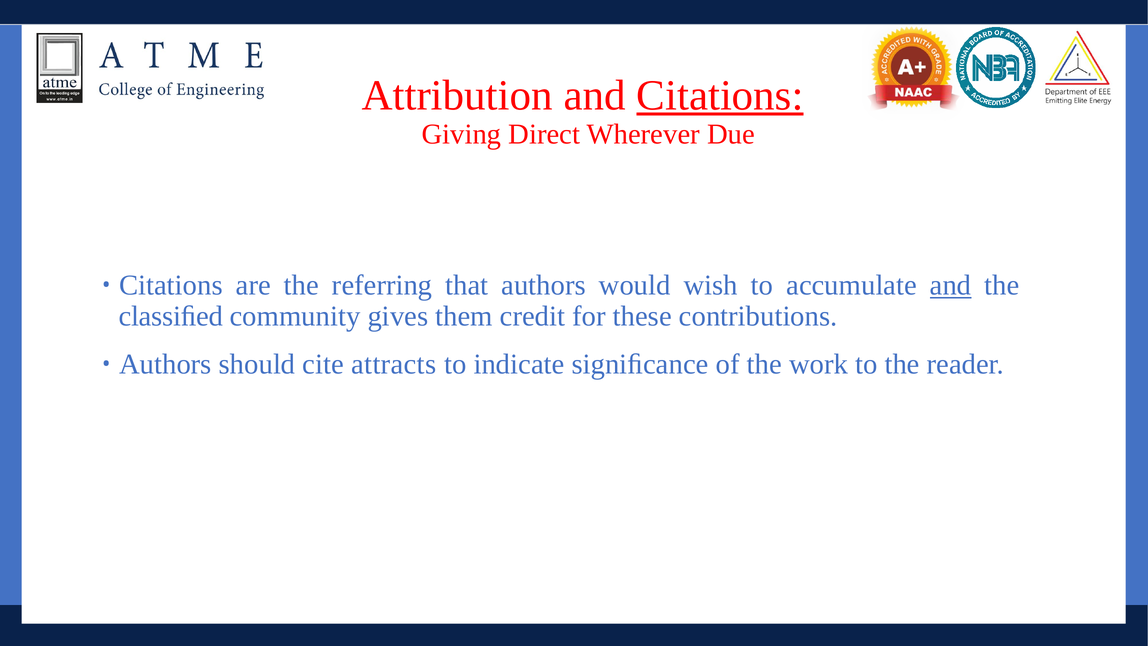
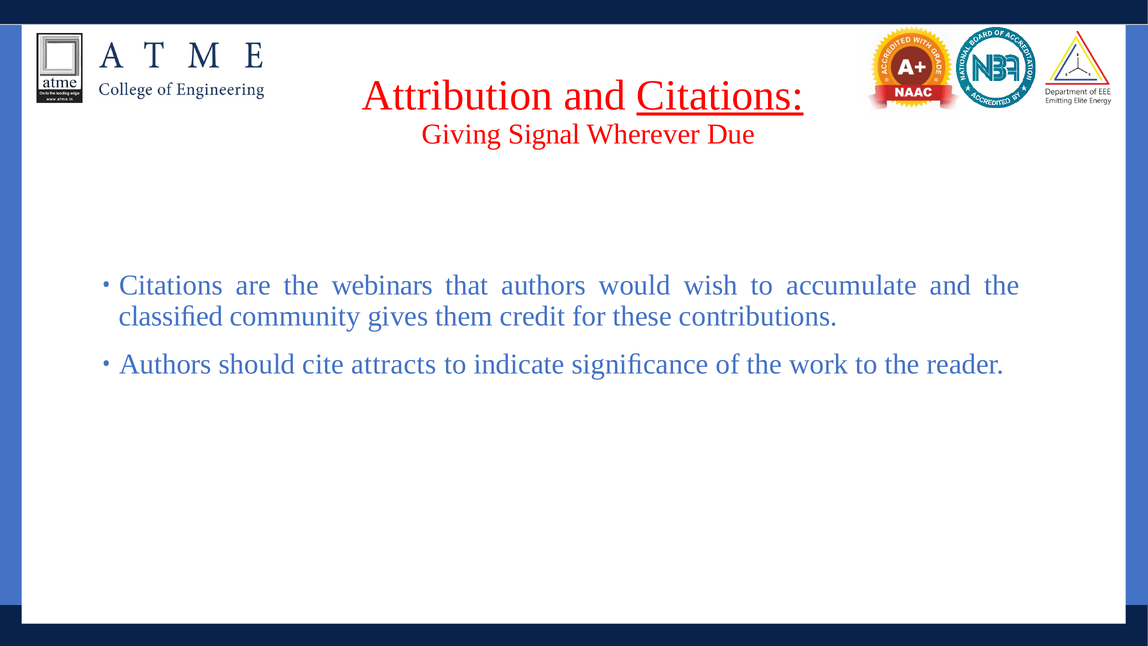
Direct: Direct -> Signal (544, 134)
referring: referring -> webinars (382, 285)
and underline: present -> none (951, 285)
